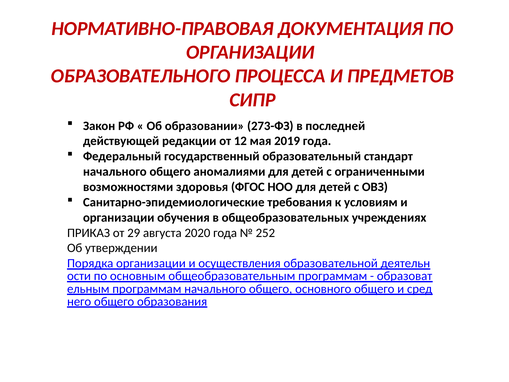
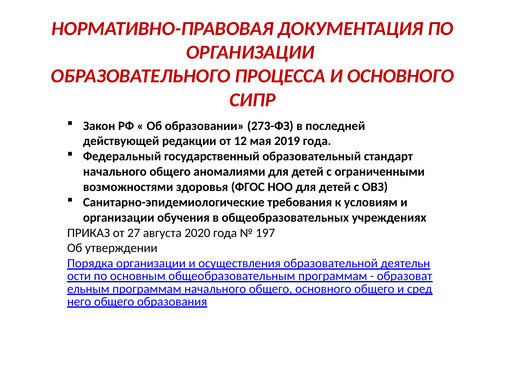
И ПРЕДМЕТОВ: ПРЕДМЕТОВ -> ОСНОВНОГО (401, 76)
29: 29 -> 27 (134, 233)
252: 252 -> 197 (265, 233)
